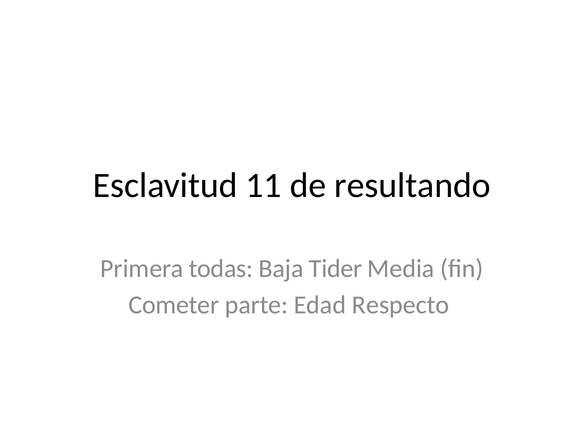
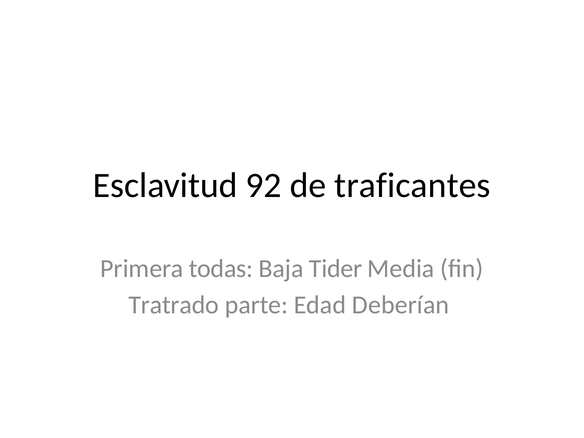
11: 11 -> 92 (264, 185)
resultando: resultando -> traficantes (412, 185)
Cometer: Cometer -> Tratrado (174, 305)
Respecto: Respecto -> Deberían (401, 305)
